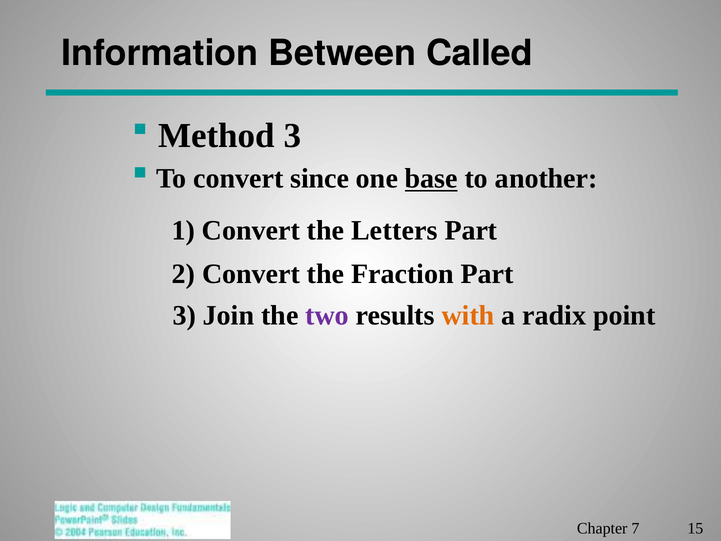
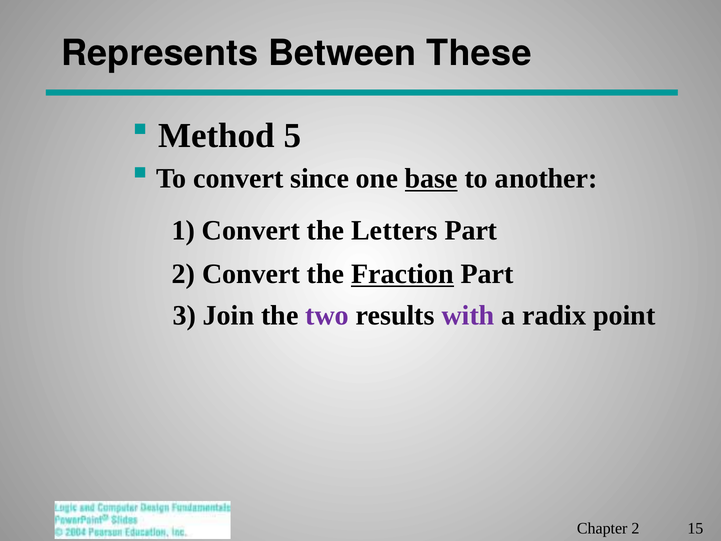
Information: Information -> Represents (160, 54)
Called: Called -> These (479, 54)
Method 3: 3 -> 5 (293, 136)
Fraction underline: none -> present (402, 274)
with colour: orange -> purple (468, 315)
Chapter 7: 7 -> 2 (635, 528)
